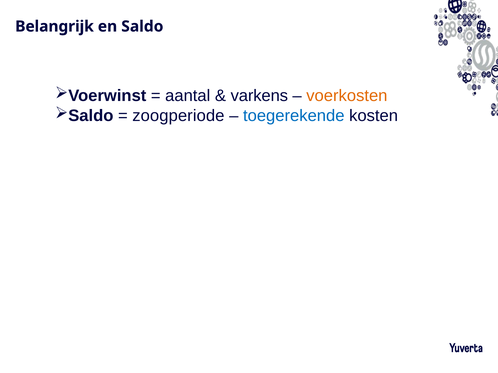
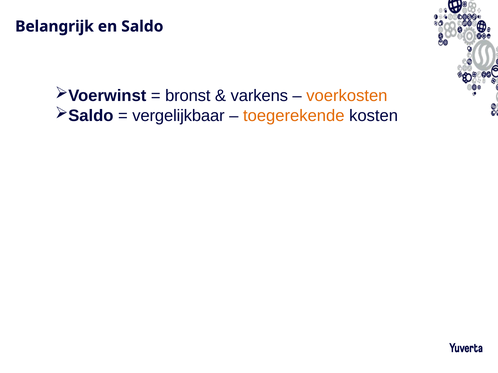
aantal: aantal -> bronst (188, 96)
zoogperiode: zoogperiode -> vergelijkbaar (178, 116)
toegerekende colour: blue -> orange (294, 116)
